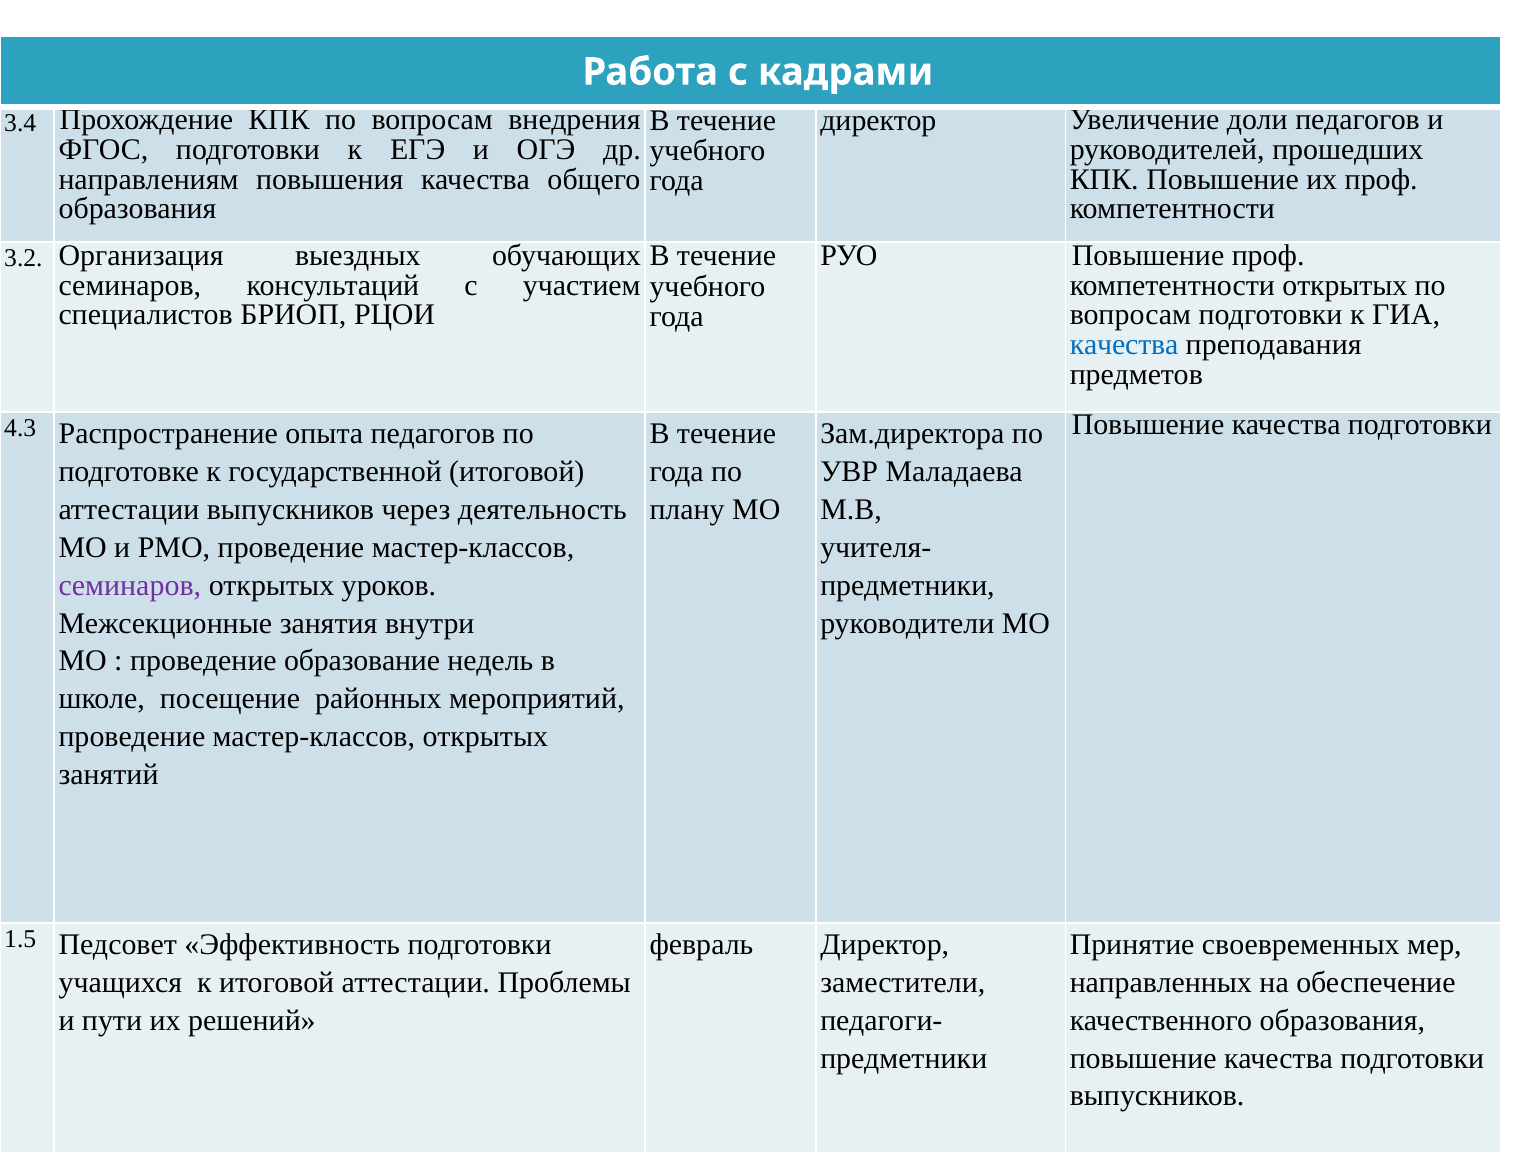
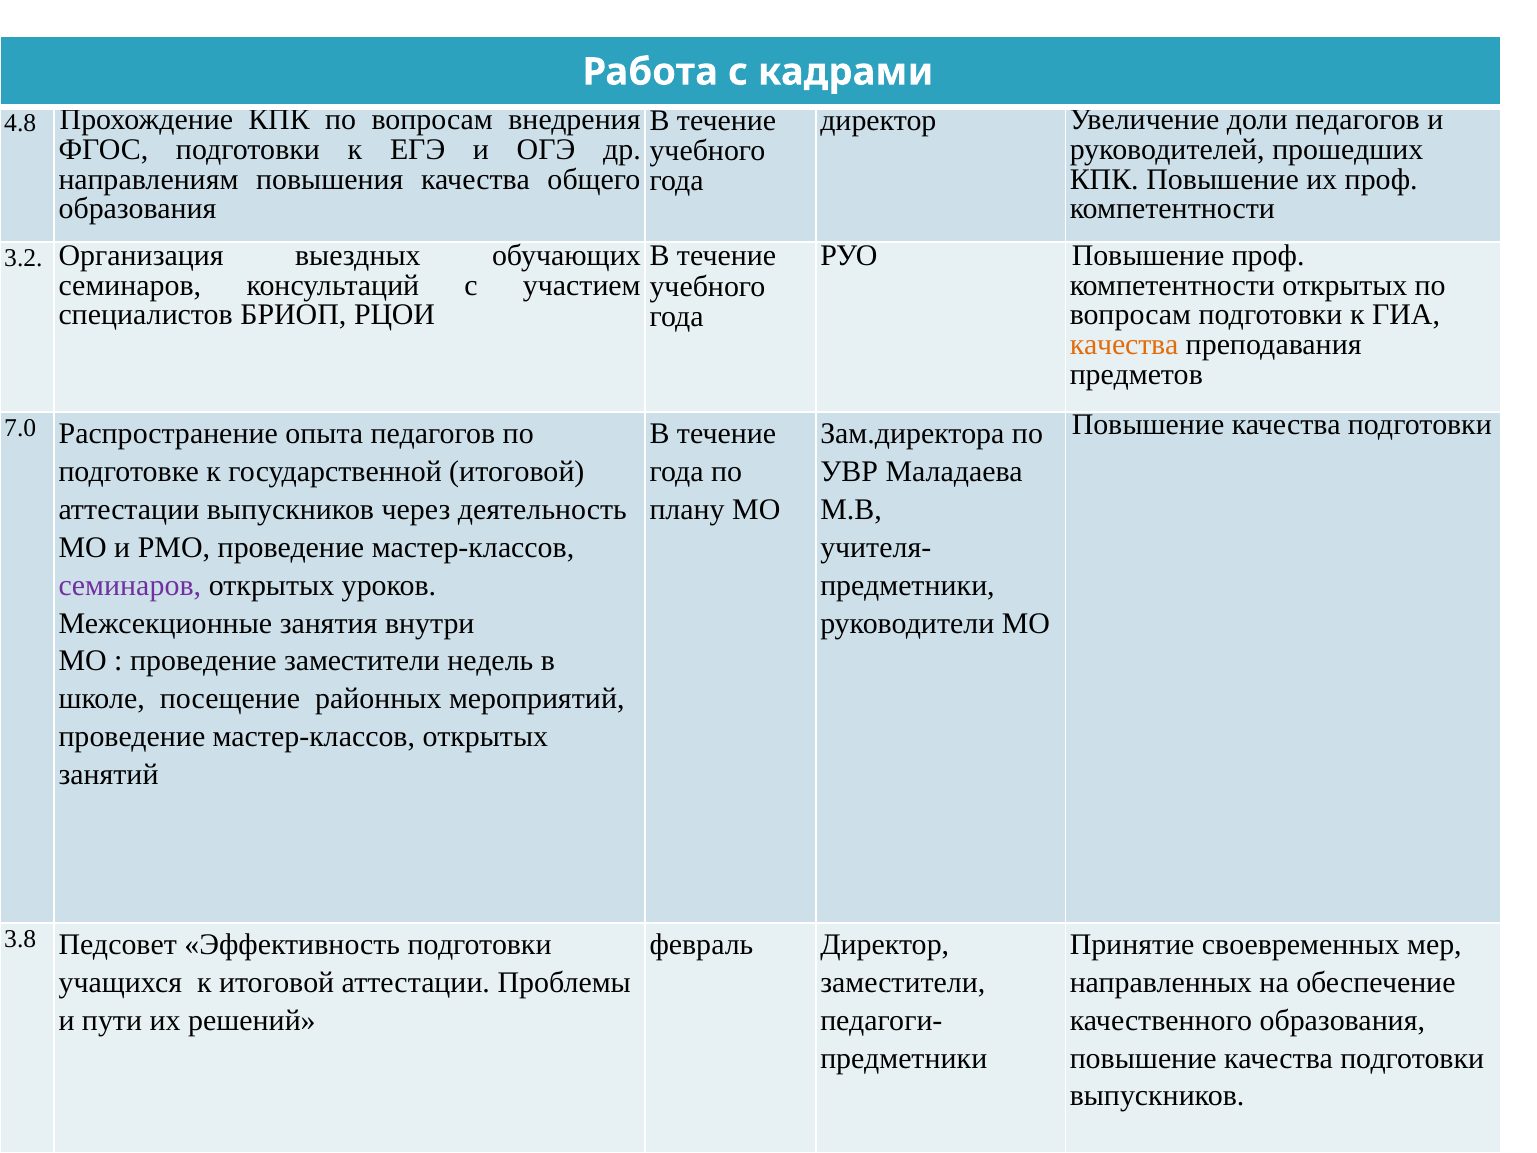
3.4: 3.4 -> 4.8 (20, 123)
качества colour: blue -> orange (1124, 345)
4.3: 4.3 -> 7.0 (20, 428)
проведение образование: образование -> заместители (362, 661)
1.5: 1.5 -> 3.8 (20, 938)
